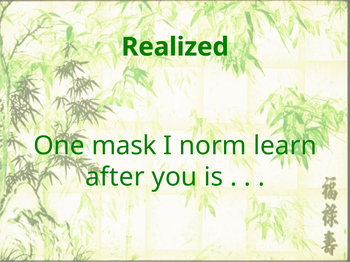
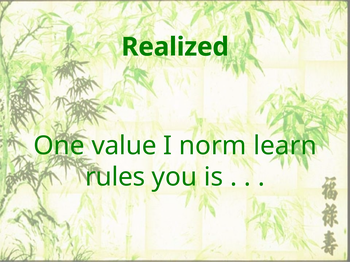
mask: mask -> value (124, 146)
after: after -> rules (115, 177)
